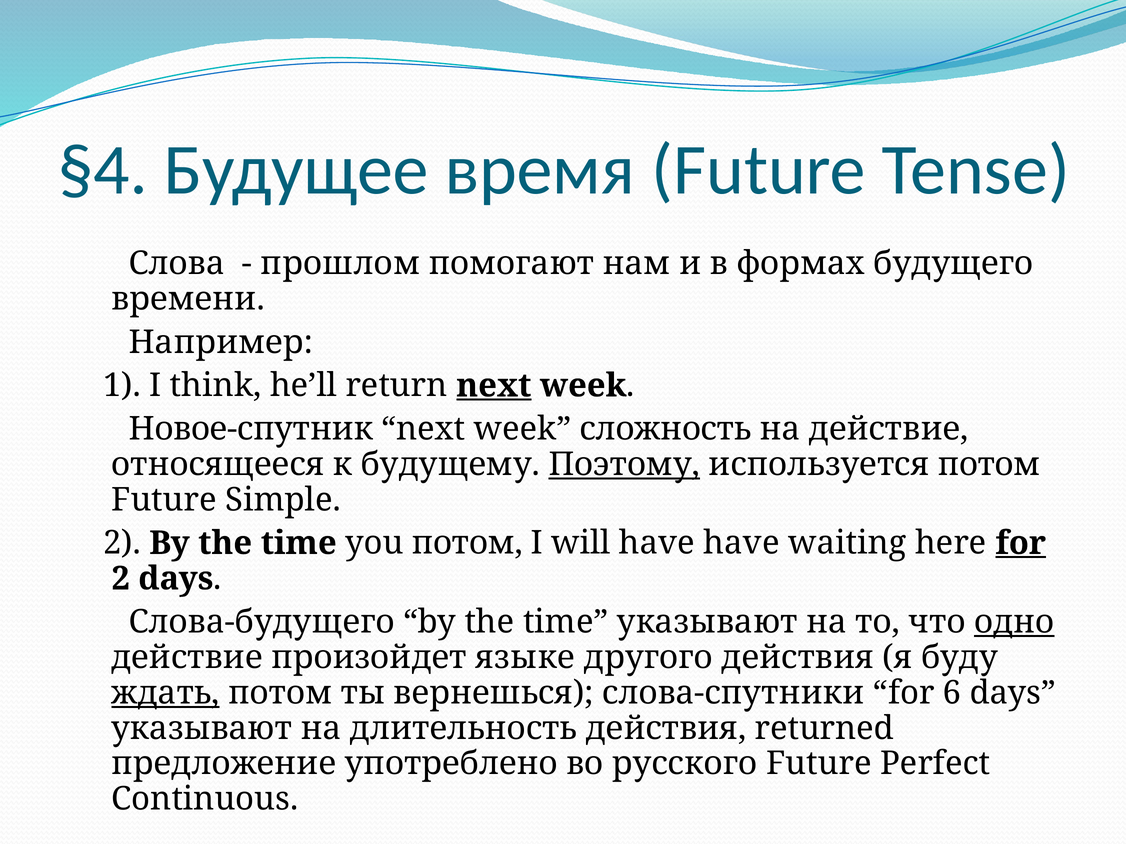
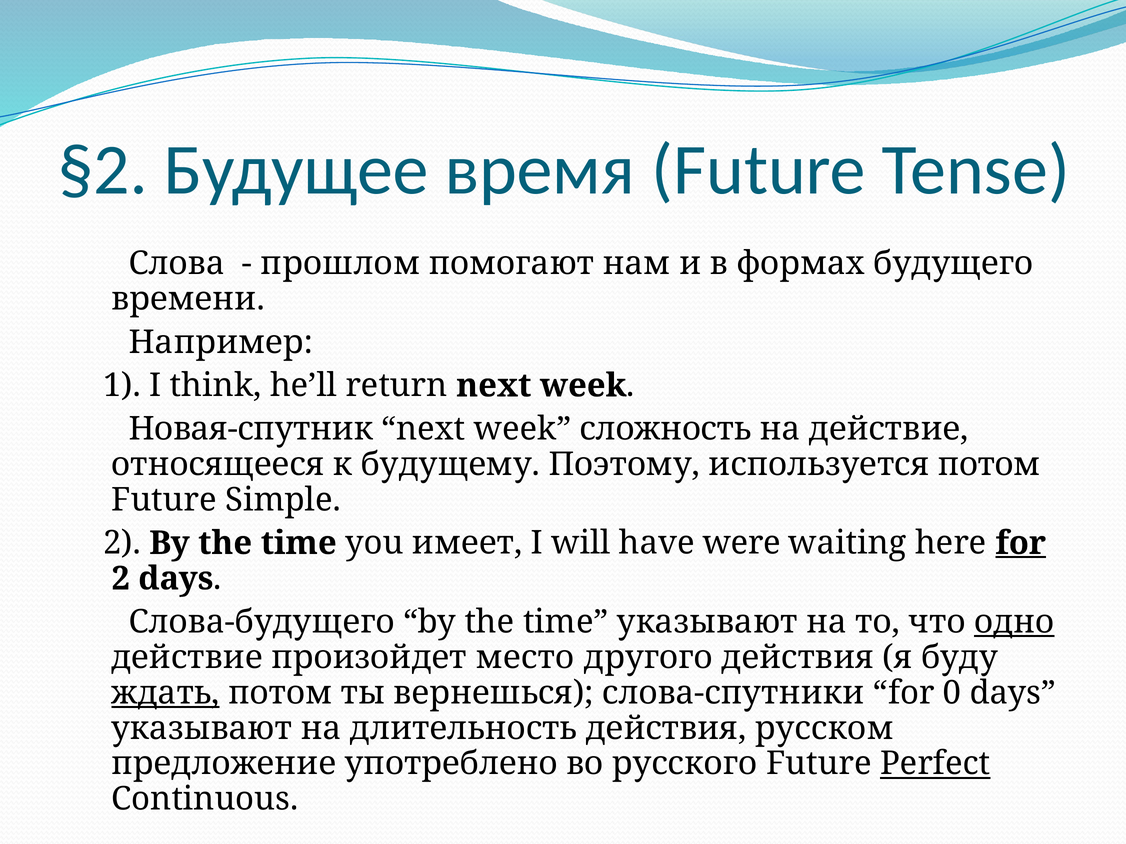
§4: §4 -> §2 (103, 170)
next underline: present -> none (494, 386)
Новое-спутник: Новое-спутник -> Новая-спутник (251, 429)
Поэтому underline: present -> none (624, 465)
you потом: потом -> имеет (467, 543)
have have: have -> were (742, 543)
языке: языке -> место (525, 658)
6: 6 -> 0 (952, 693)
returned: returned -> русском (824, 729)
Perfect underline: none -> present (935, 764)
